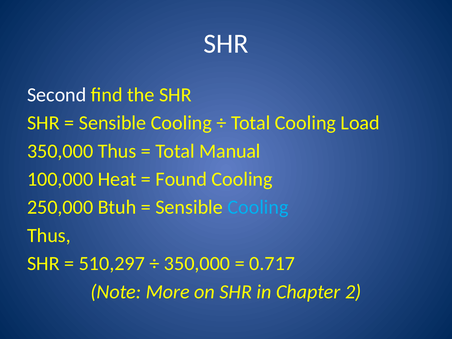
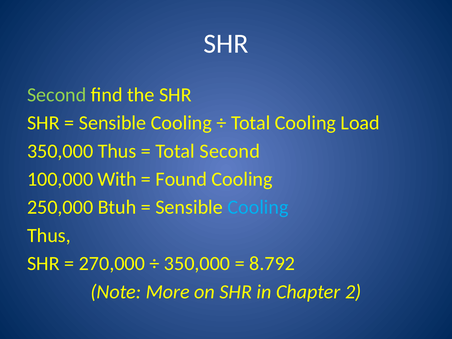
Second colour: white -> light green (57, 95)
Total Manual: Manual -> Second (230, 151)
Heat: Heat -> With (117, 179)
510,297: 510,297 -> 270,000 (112, 264)
0.717: 0.717 -> 8.792 (272, 264)
